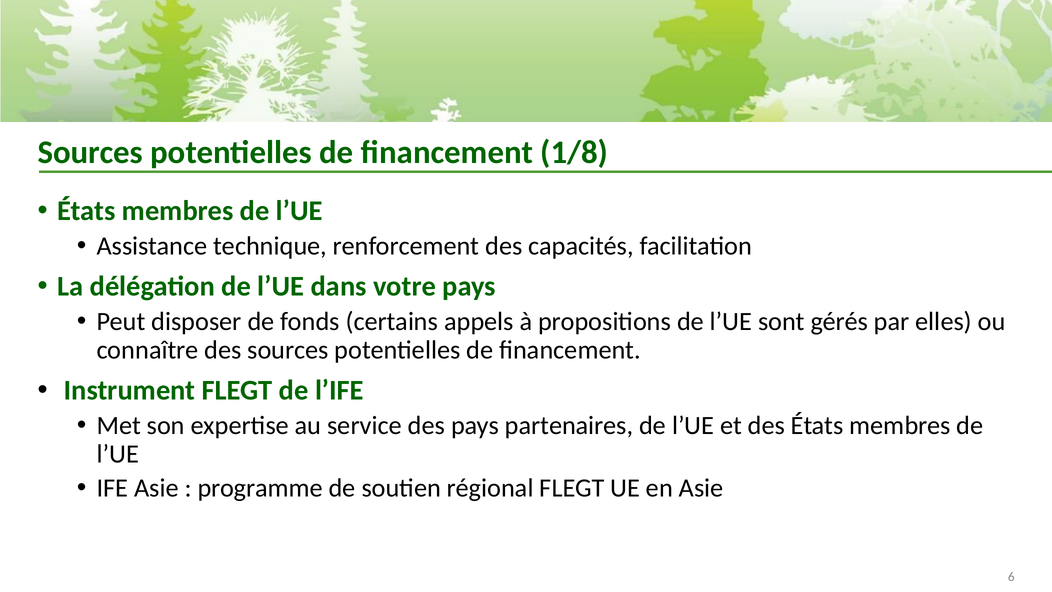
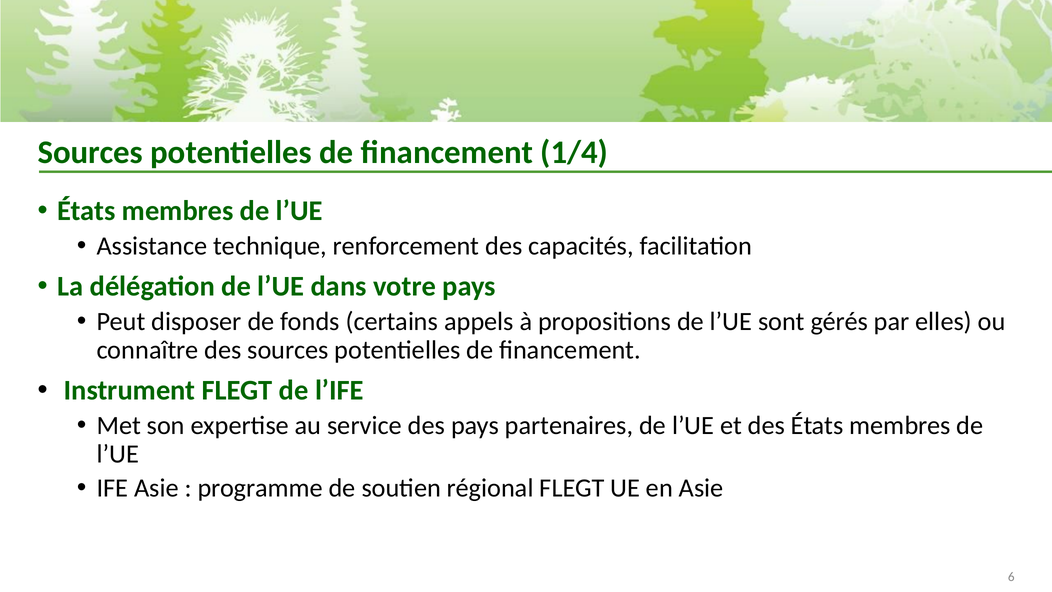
1/8: 1/8 -> 1/4 (574, 152)
